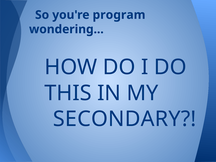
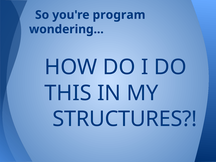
SECONDARY: SECONDARY -> STRUCTURES (125, 119)
